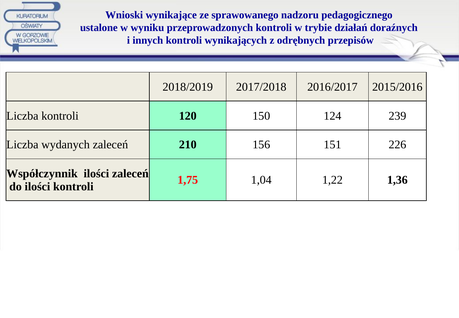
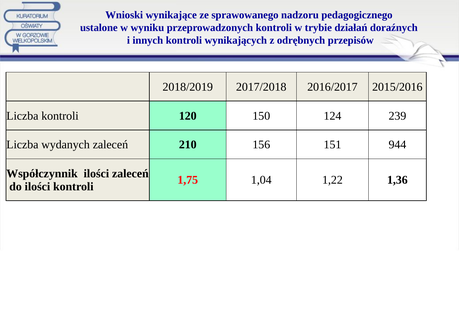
226: 226 -> 944 (397, 145)
